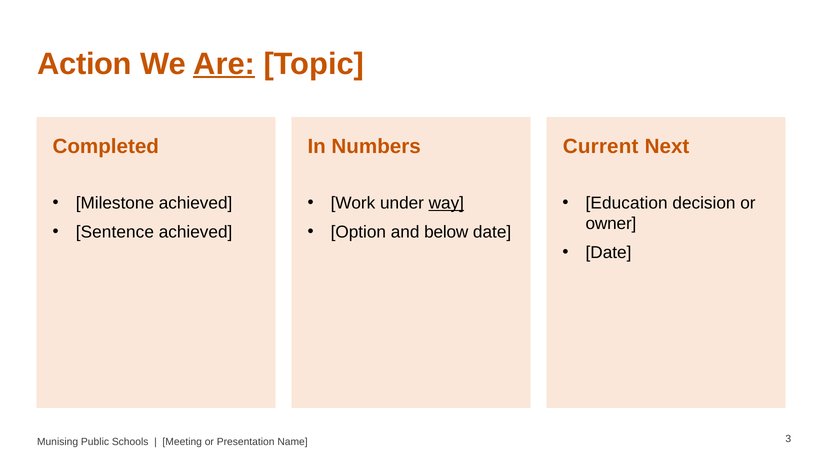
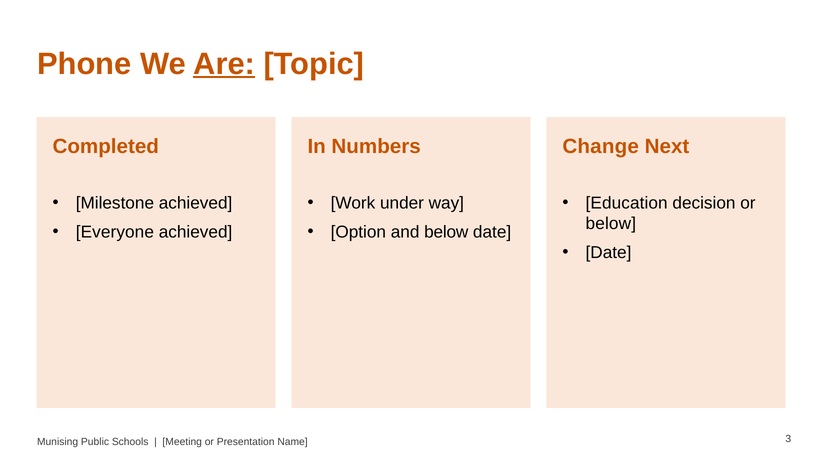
Action: Action -> Phone (84, 64)
Current: Current -> Change (601, 147)
way underline: present -> none (446, 203)
owner: owner -> below (611, 224)
Sentence: Sentence -> Everyone (115, 232)
